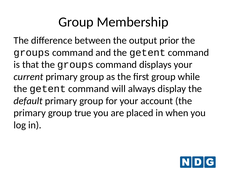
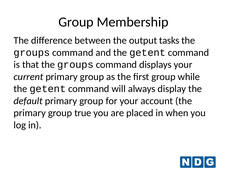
prior: prior -> tasks (169, 41)
